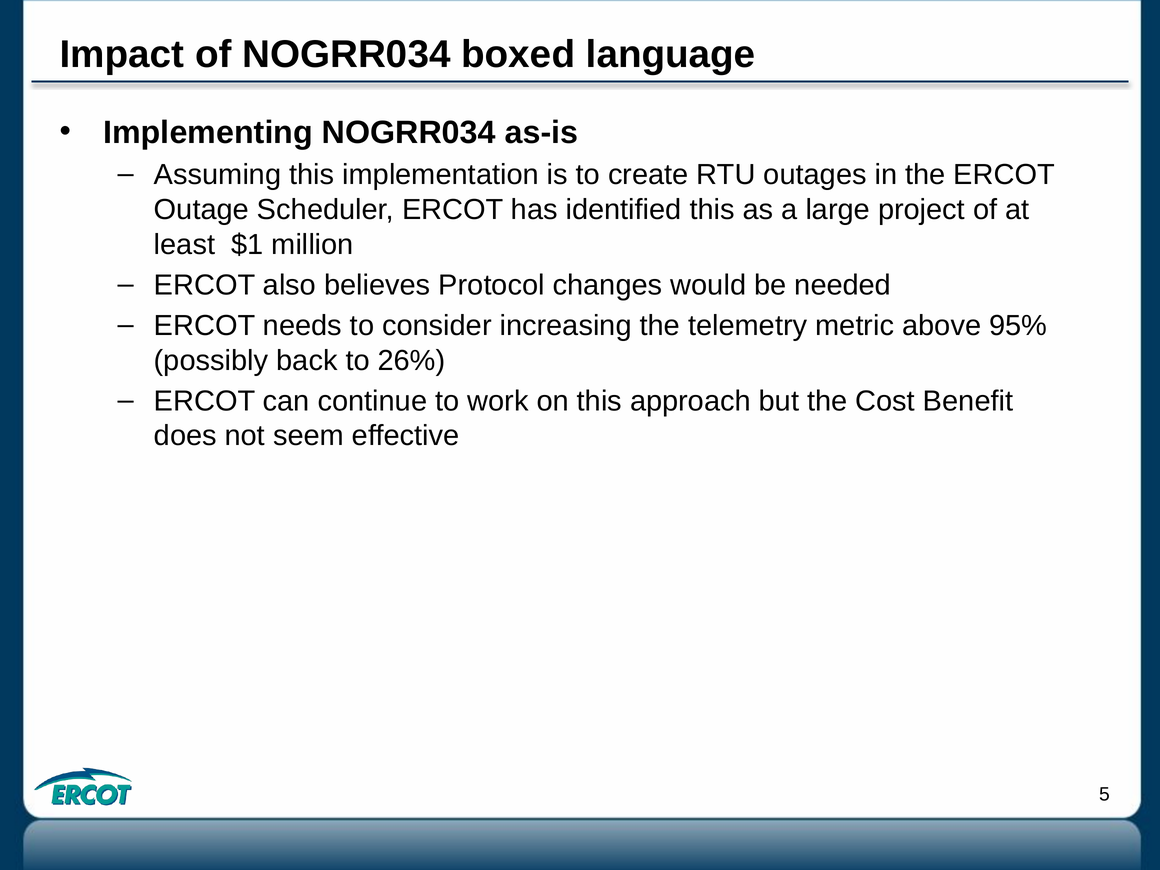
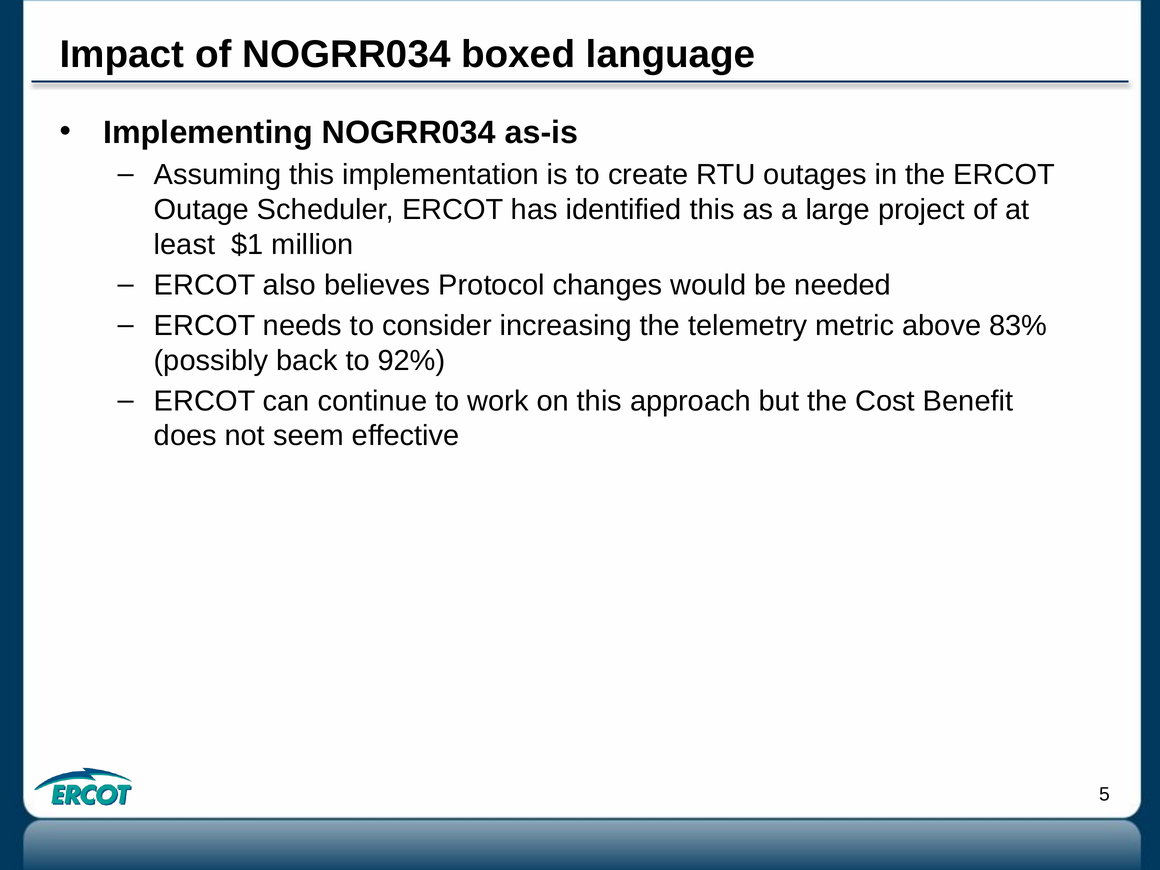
95%: 95% -> 83% (1018, 326)
26%: 26% -> 92% (412, 360)
